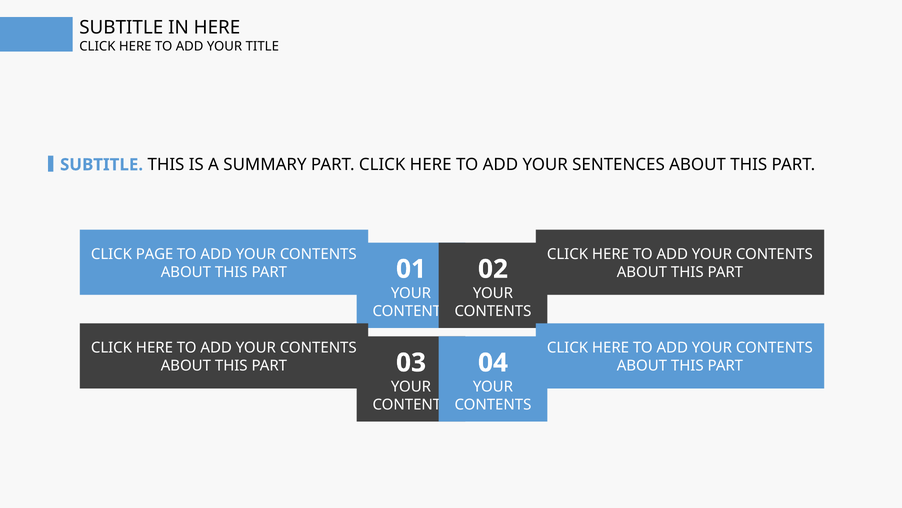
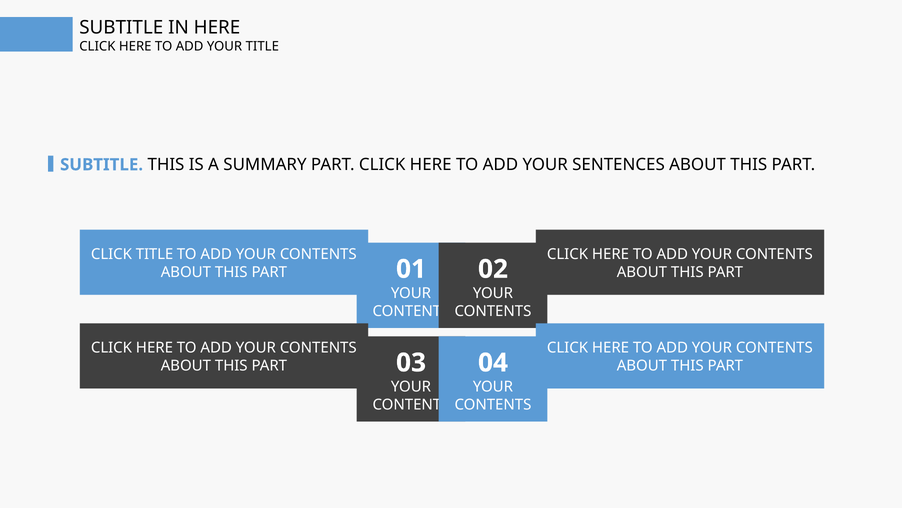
CLICK PAGE: PAGE -> TITLE (155, 254)
